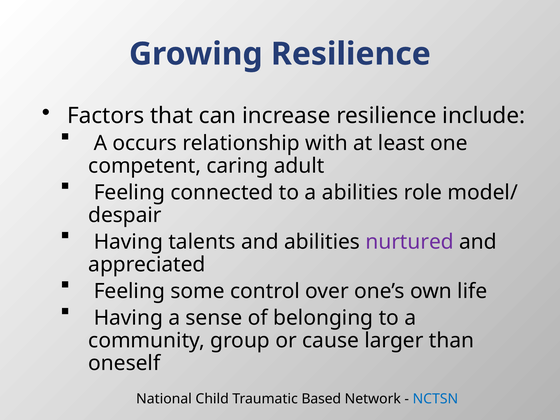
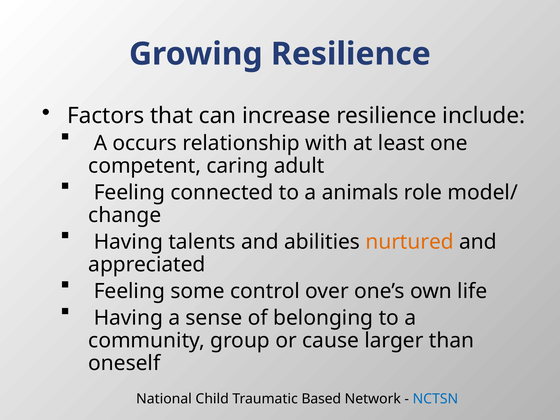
a abilities: abilities -> animals (360, 192)
despair: despair -> change (125, 215)
nurtured colour: purple -> orange (410, 242)
